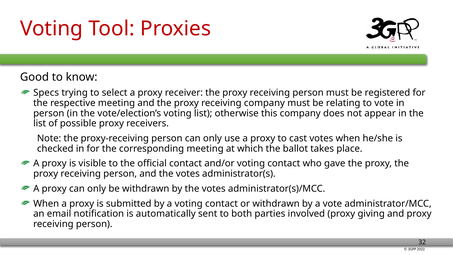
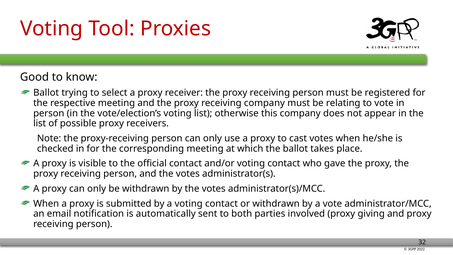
Specs: Specs -> Ballot (46, 93)
